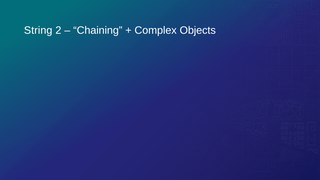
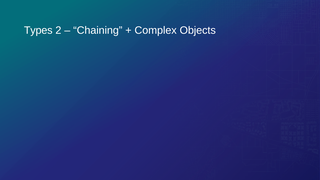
String: String -> Types (38, 30)
